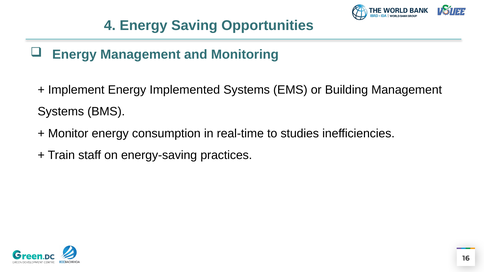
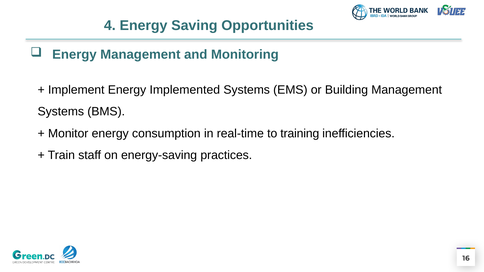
studies: studies -> training (300, 134)
